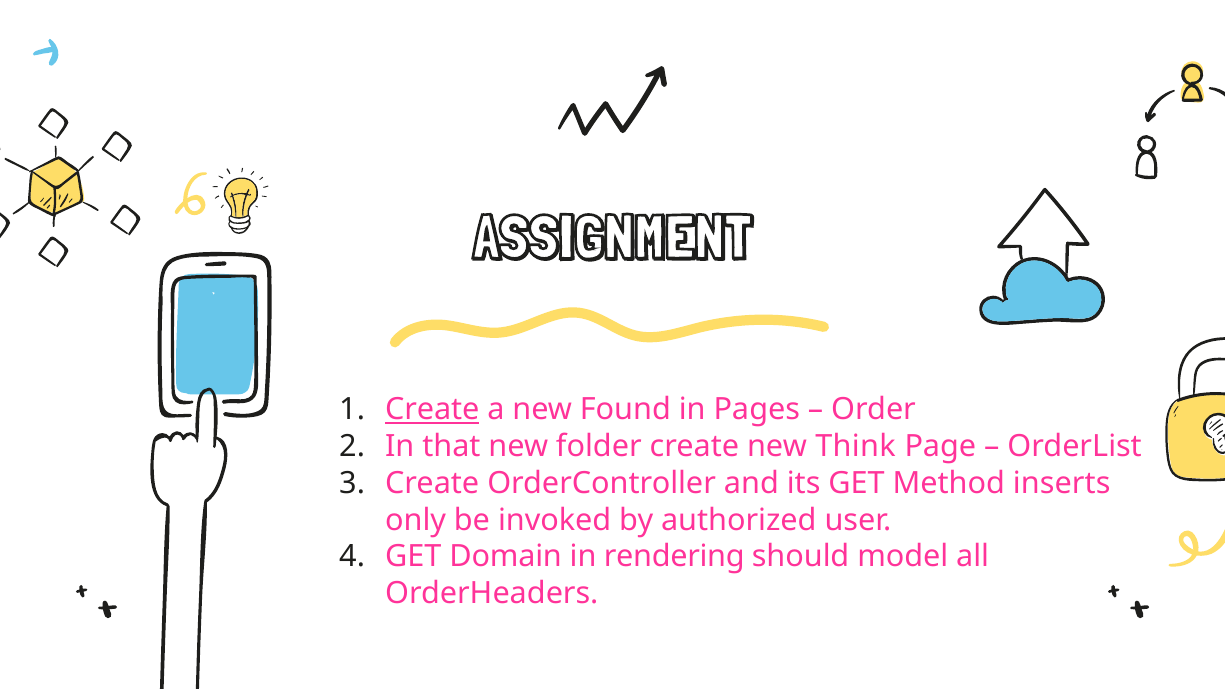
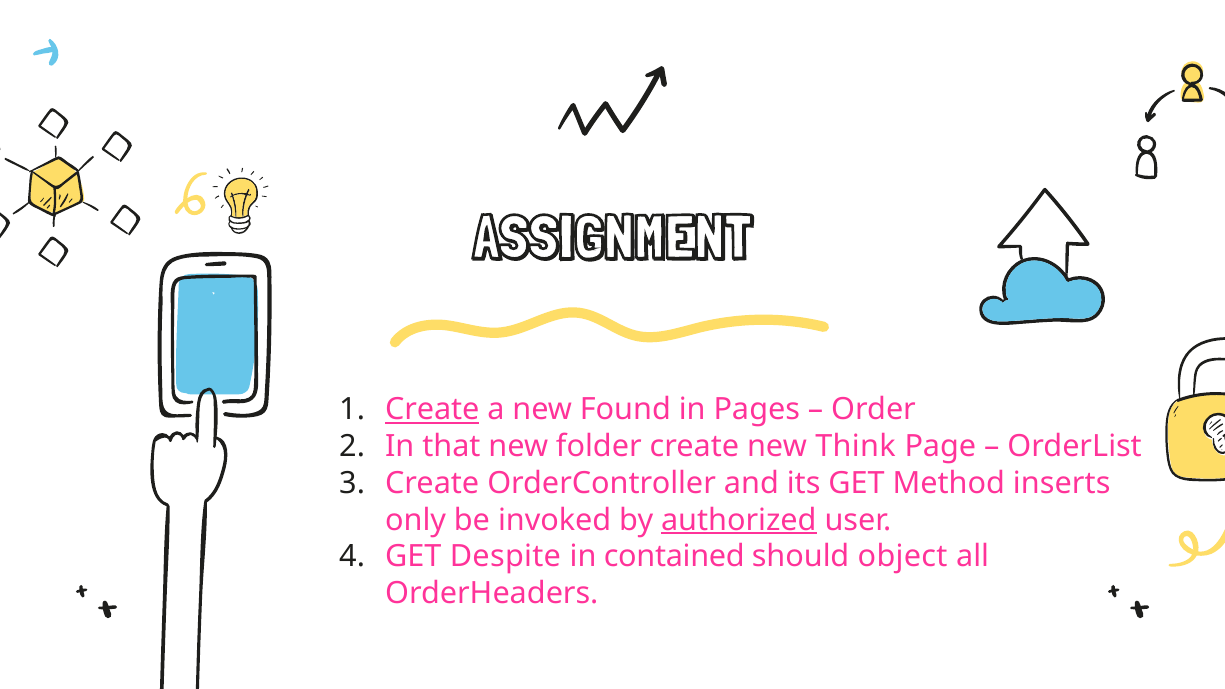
authorized underline: none -> present (739, 520)
Domain: Domain -> Despite (505, 557)
rendering: rendering -> contained (674, 557)
model: model -> object (903, 557)
